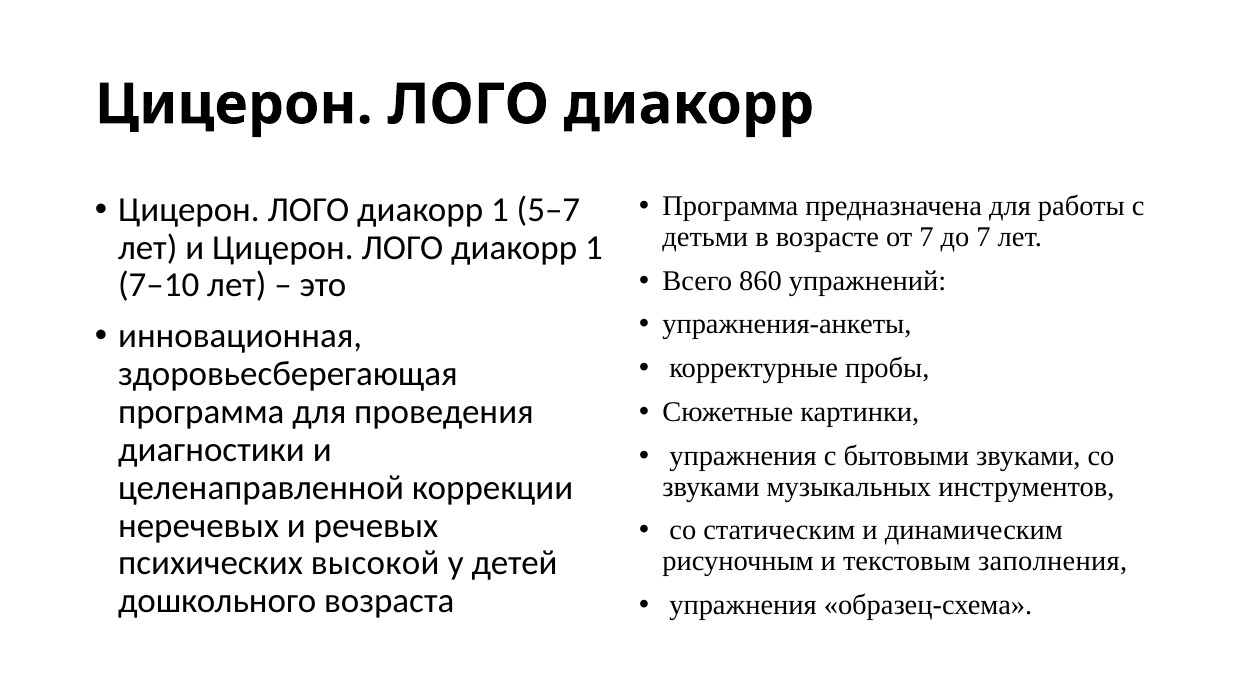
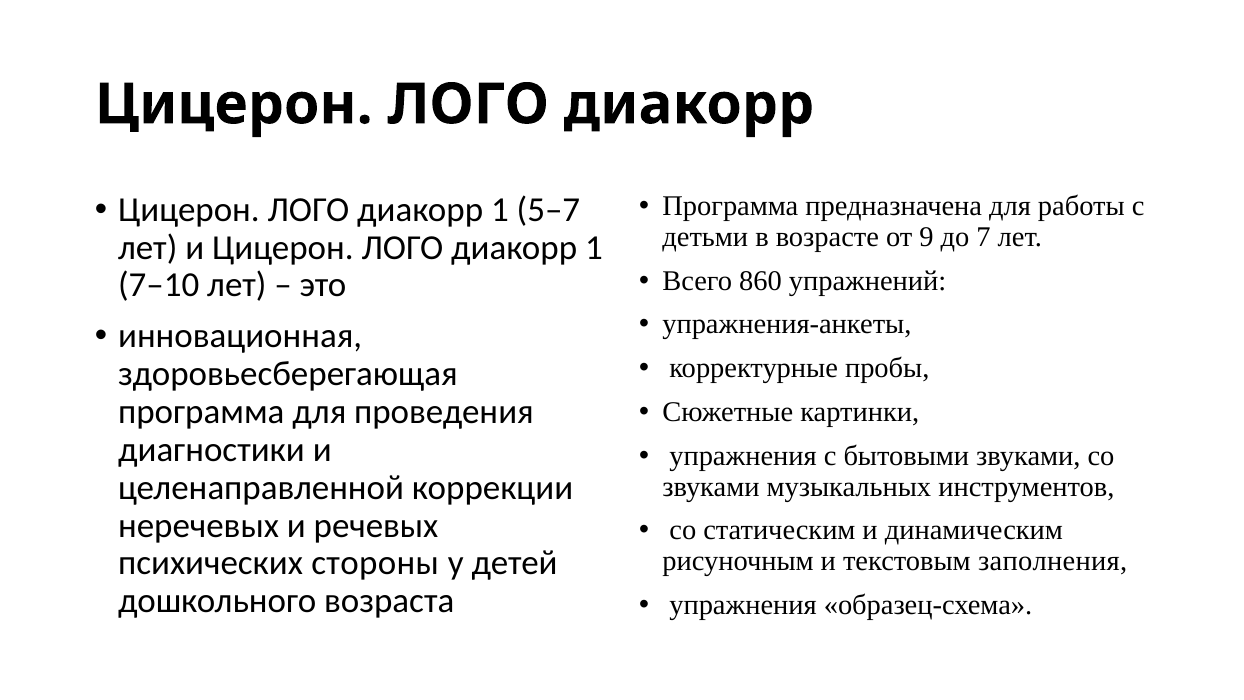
от 7: 7 -> 9 (927, 237)
высокой: высокой -> стороны (375, 563)
